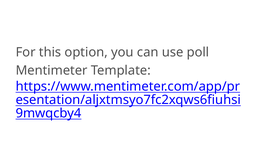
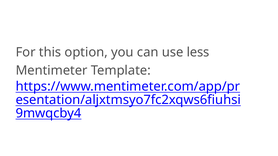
poll: poll -> less (198, 52)
